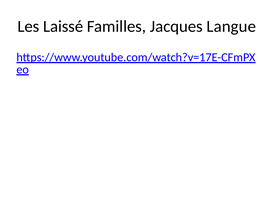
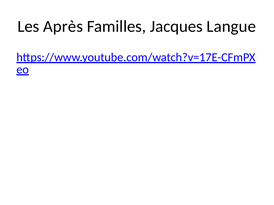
Laissé: Laissé -> Après (63, 27)
